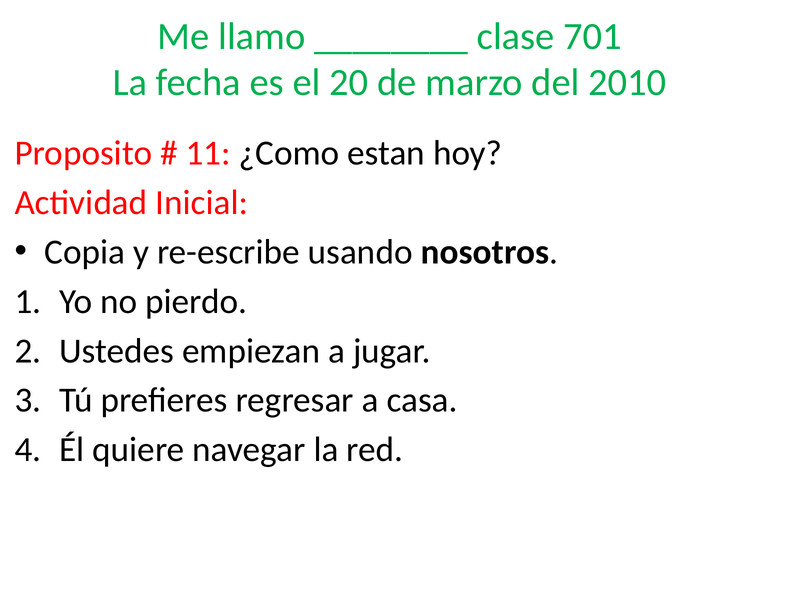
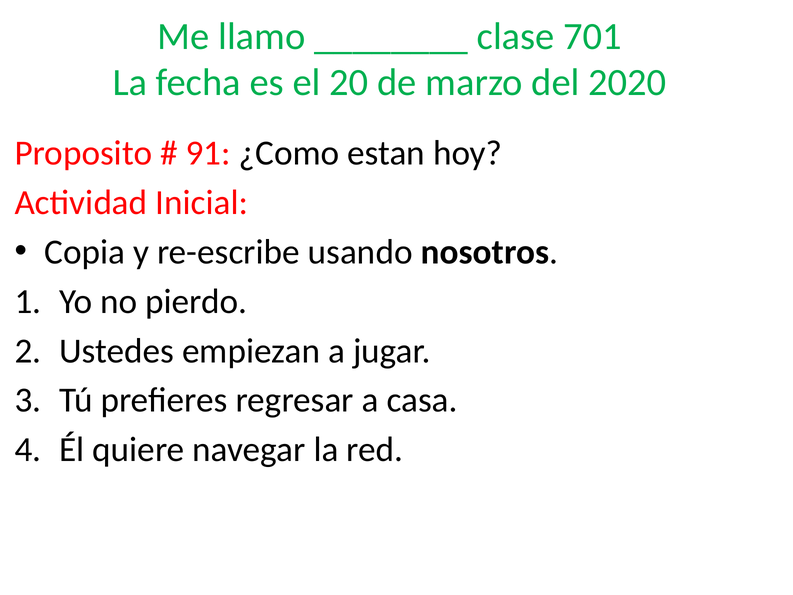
2010: 2010 -> 2020 (627, 83)
11: 11 -> 91 (208, 153)
